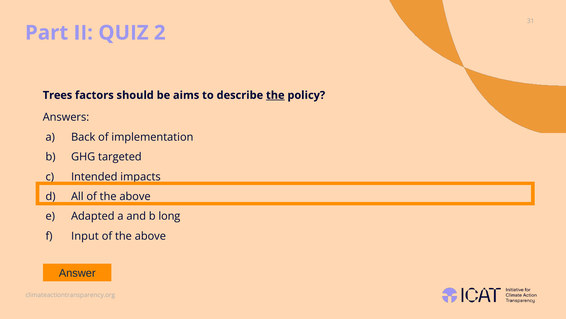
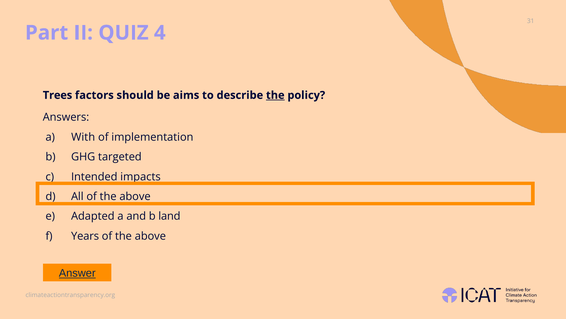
2: 2 -> 4 (160, 33)
Back: Back -> With (83, 137)
long: long -> land (169, 216)
Input: Input -> Years (85, 236)
Answer underline: none -> present (77, 273)
